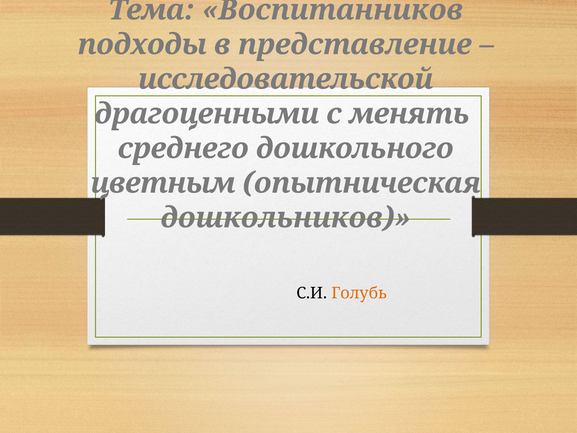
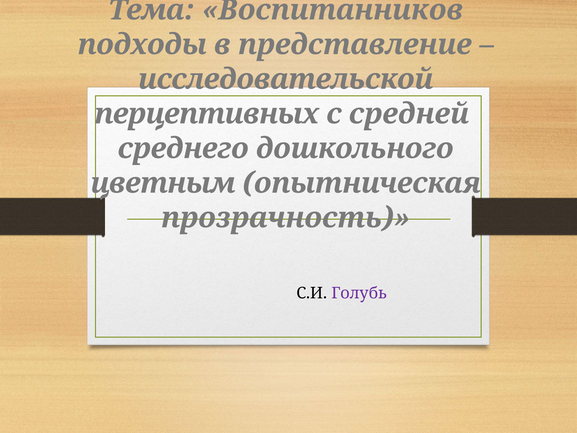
драгоценными: драгоценными -> перцептивных (207, 114)
менять: менять -> средней (409, 114)
дошкольников: дошкольников -> прозрачность (286, 218)
Голубь colour: orange -> purple (359, 293)
